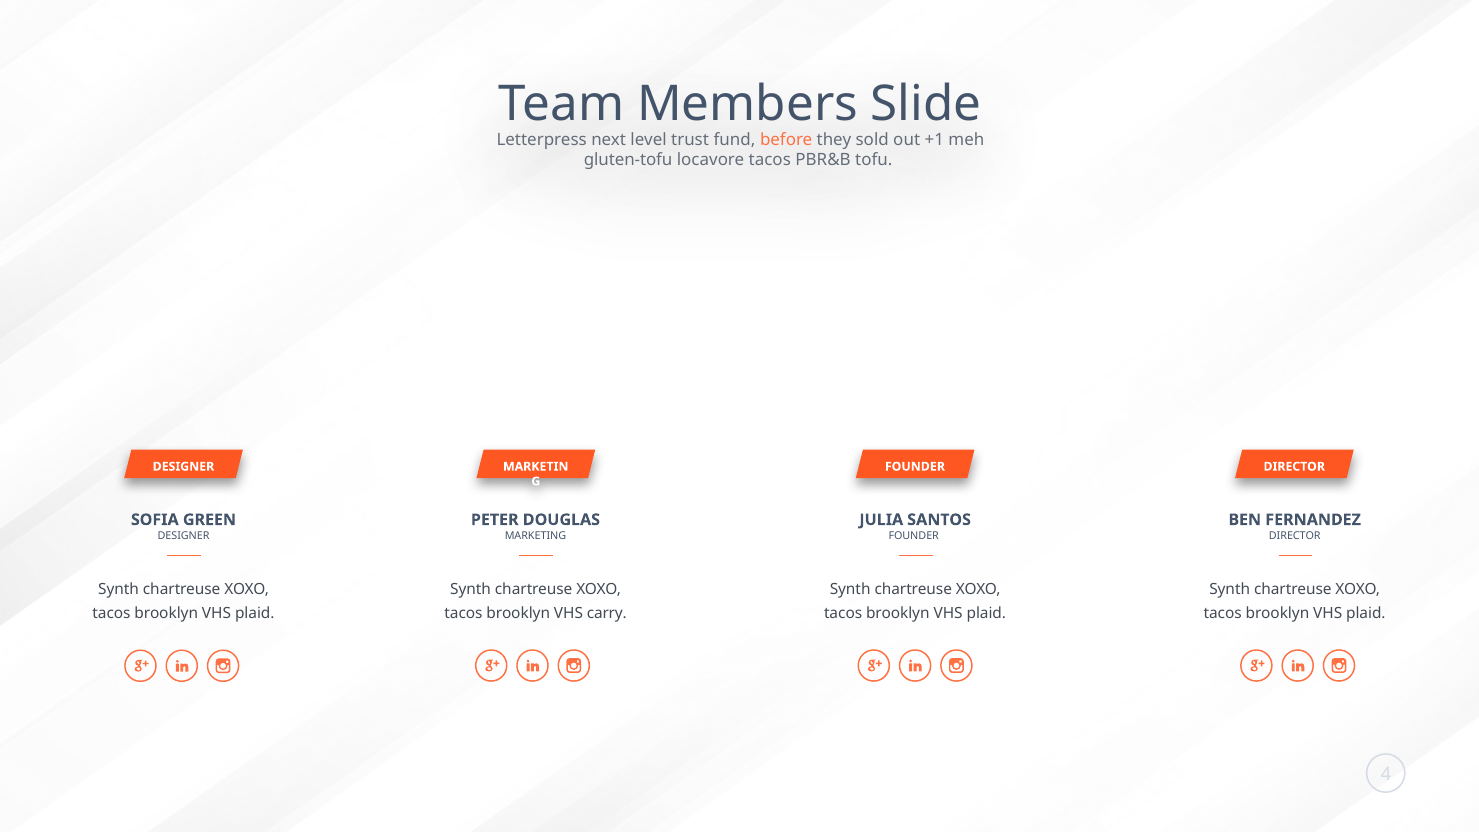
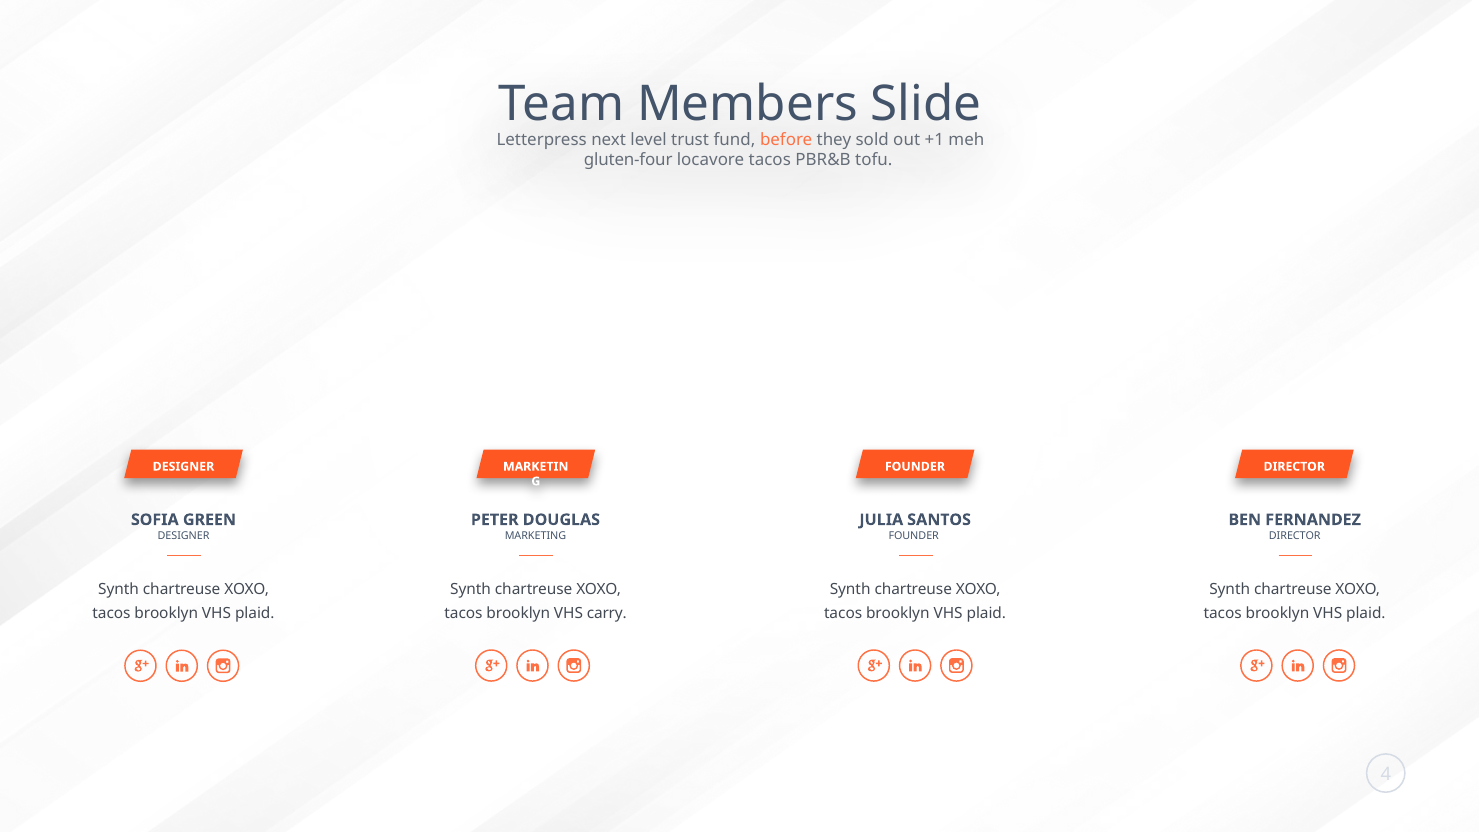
gluten-tofu: gluten-tofu -> gluten-four (628, 160)
